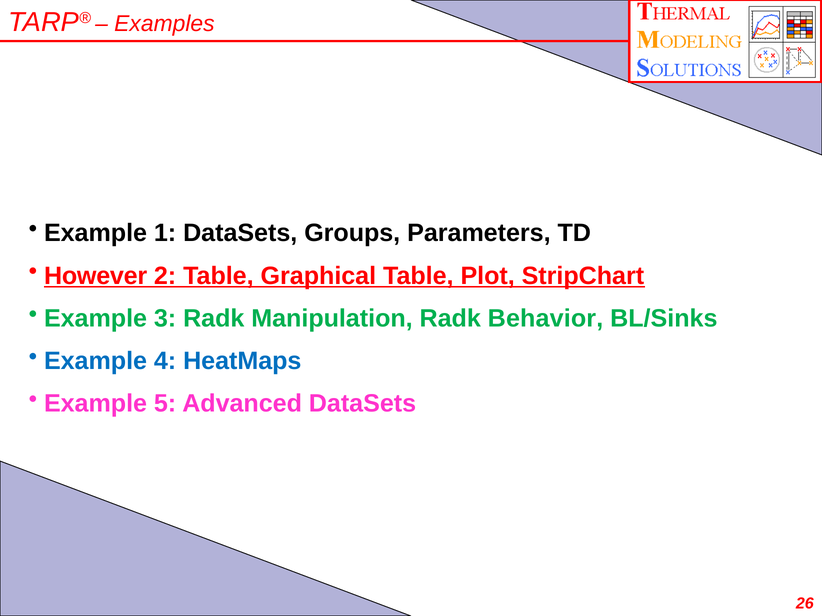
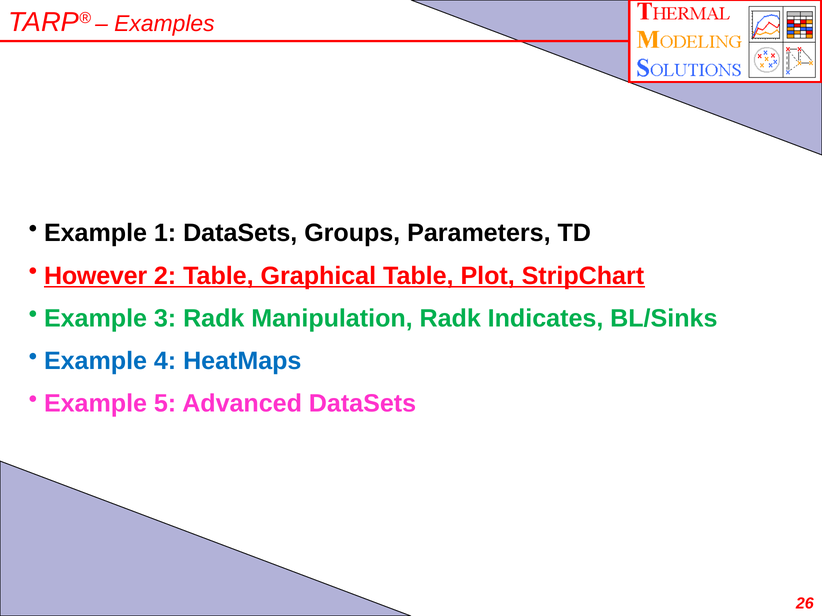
Behavior: Behavior -> Indicates (546, 319)
